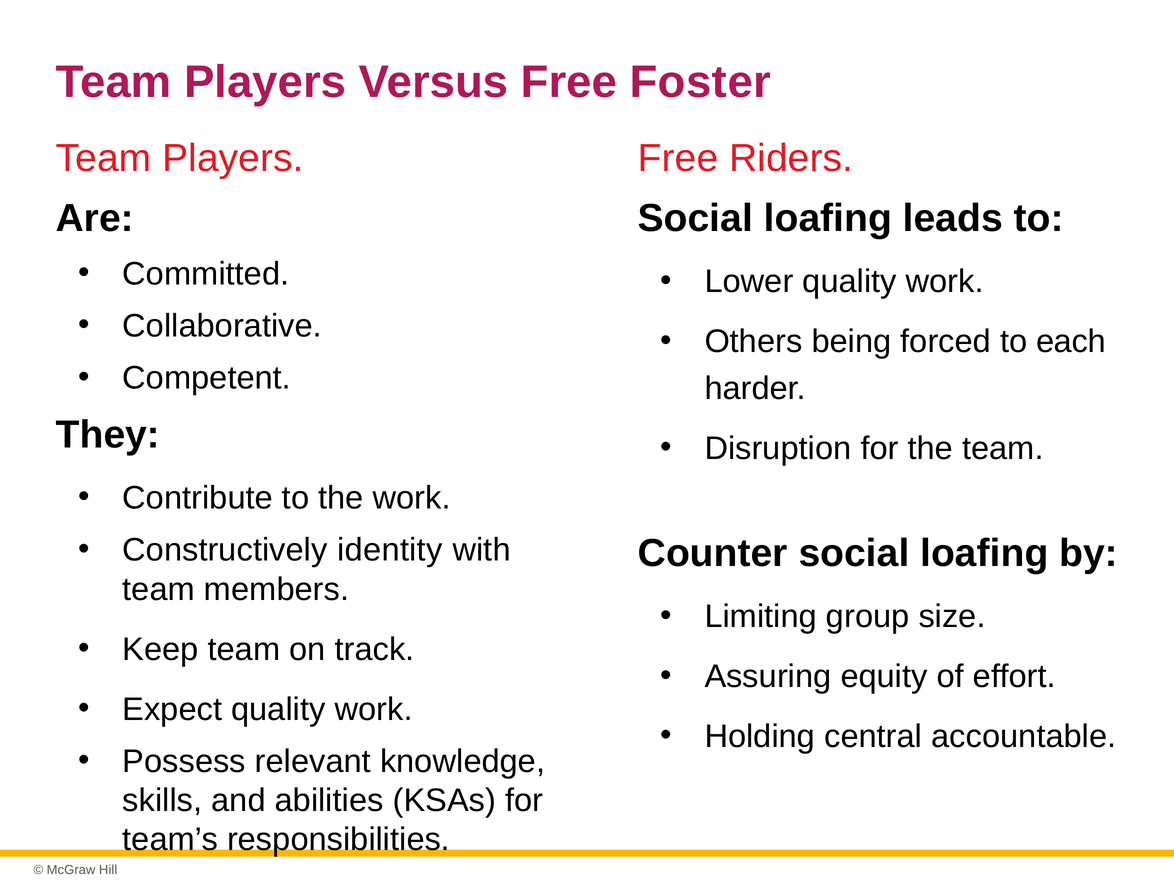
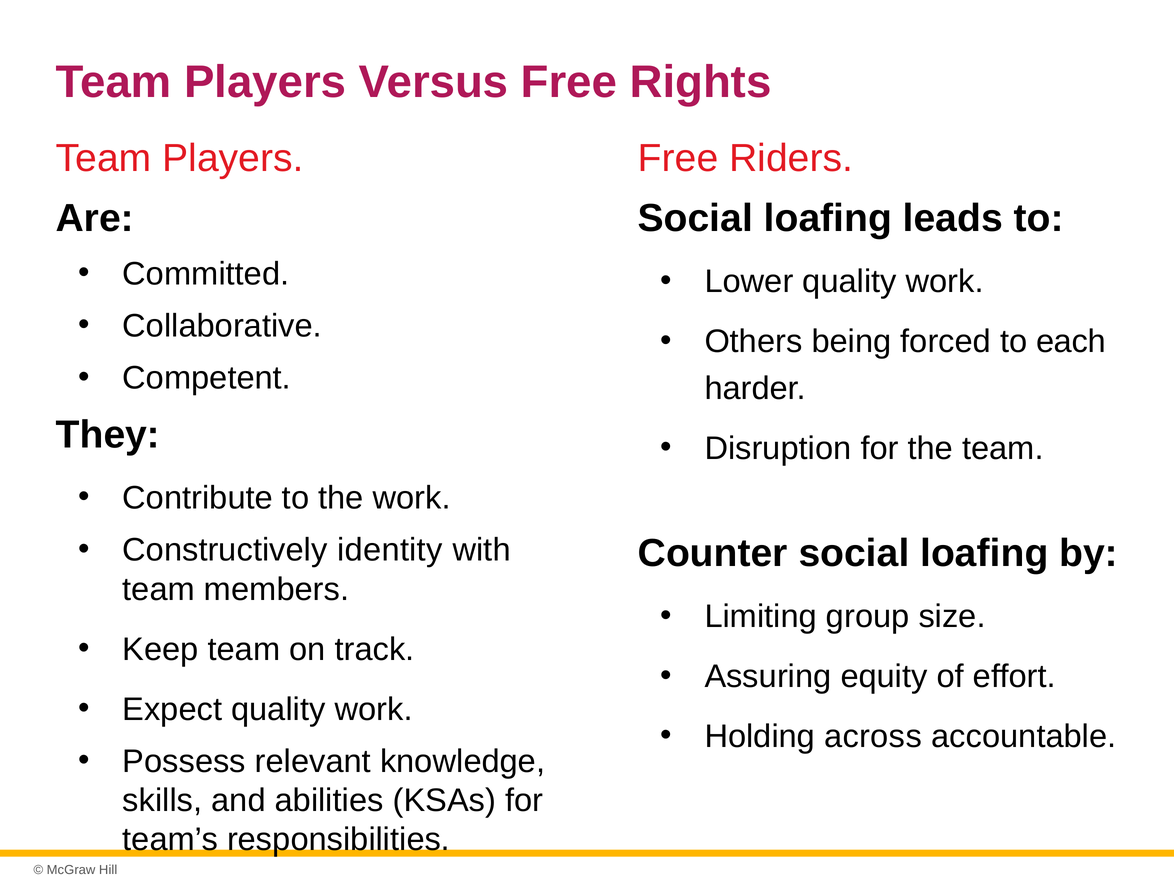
Foster: Foster -> Rights (701, 82)
central: central -> across (873, 737)
